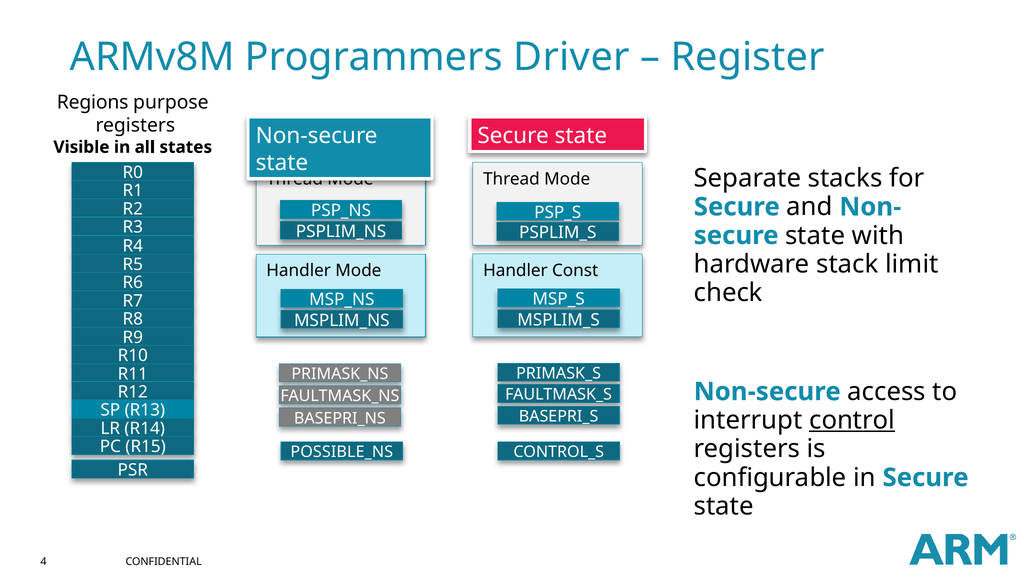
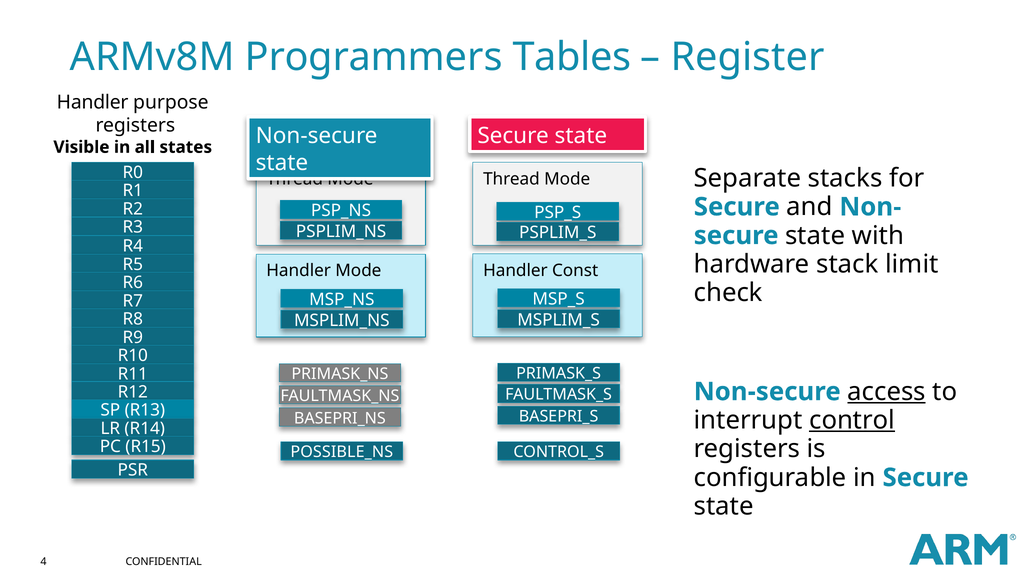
Driver: Driver -> Tables (572, 57)
Regions: Regions -> Handler (93, 102)
access underline: none -> present (887, 392)
